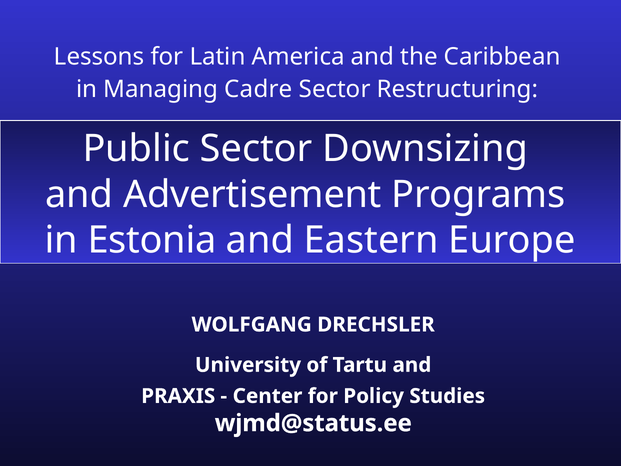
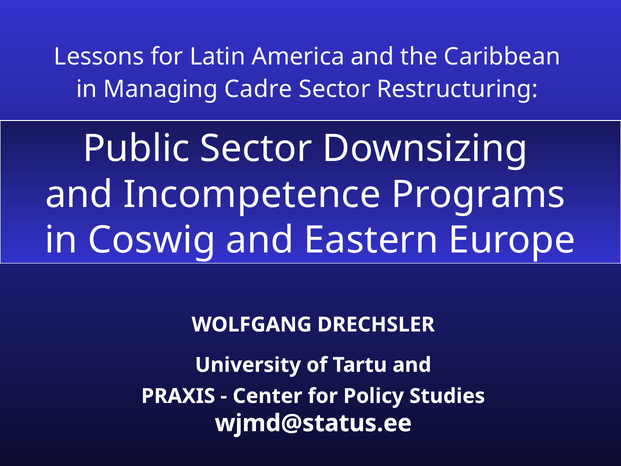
Advertisement: Advertisement -> Incompetence (252, 194)
Estonia: Estonia -> Coswig (152, 240)
